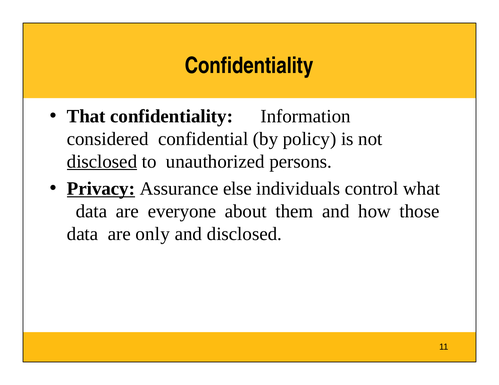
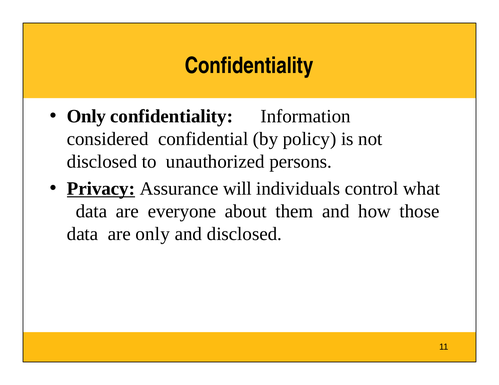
That: That -> Only (86, 116)
disclosed underline: present -> none (102, 162)
else: else -> will (237, 189)
